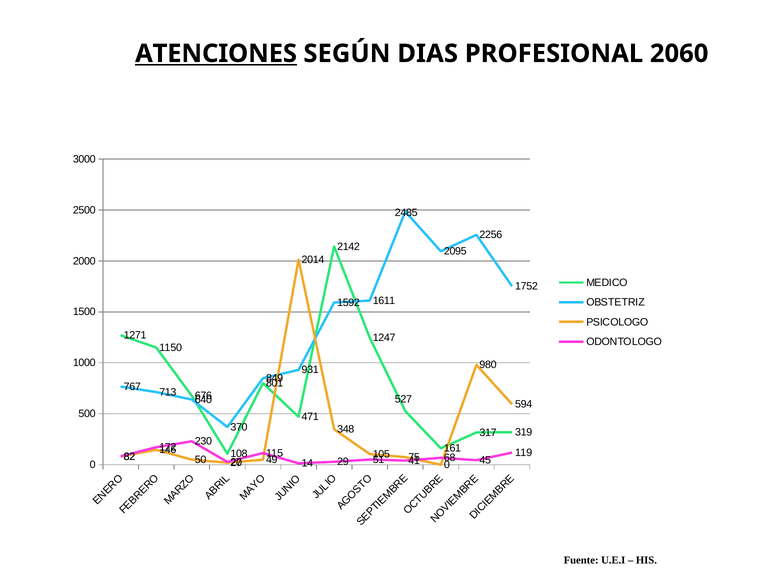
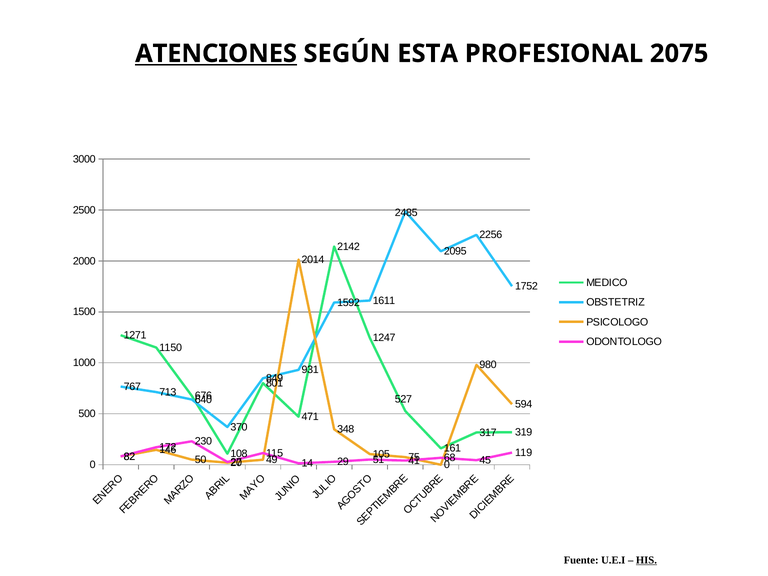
DIAS: DIAS -> ESTA (428, 54)
2060: 2060 -> 2075 (679, 54)
HIS underline: none -> present (646, 560)
